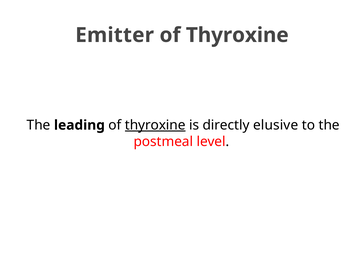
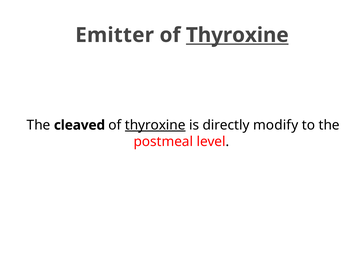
Thyroxine underline: none -> present (237, 35)
leading: leading -> cleaved (79, 125)
elusive: elusive -> modify (276, 125)
